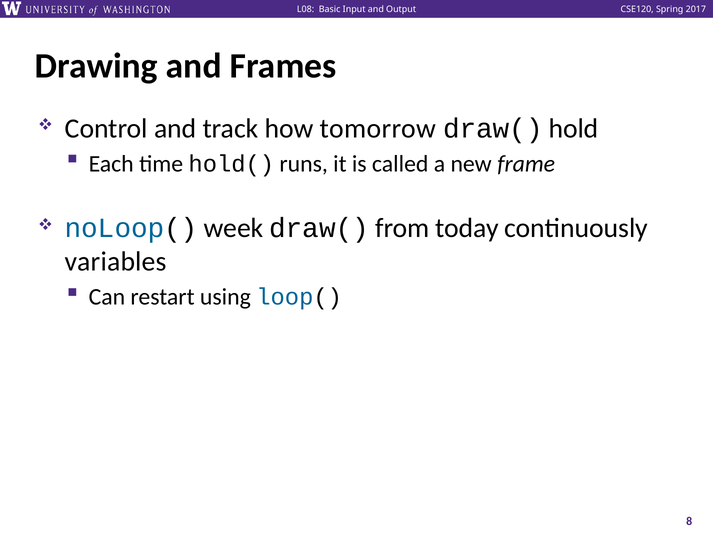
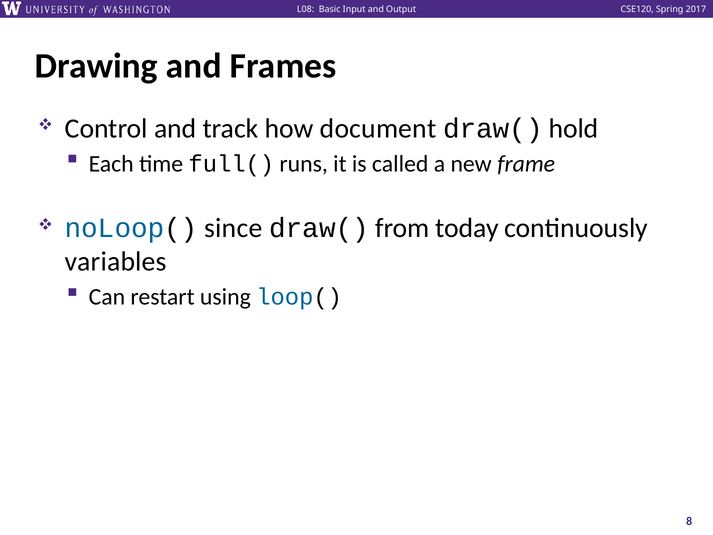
tomorrow: tomorrow -> document (378, 128)
hold(: hold( -> full( (231, 164)
week: week -> since (233, 228)
